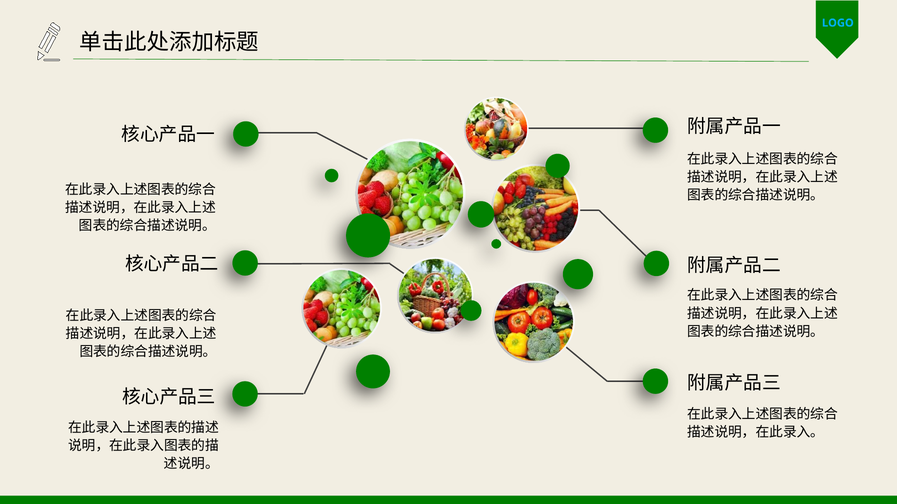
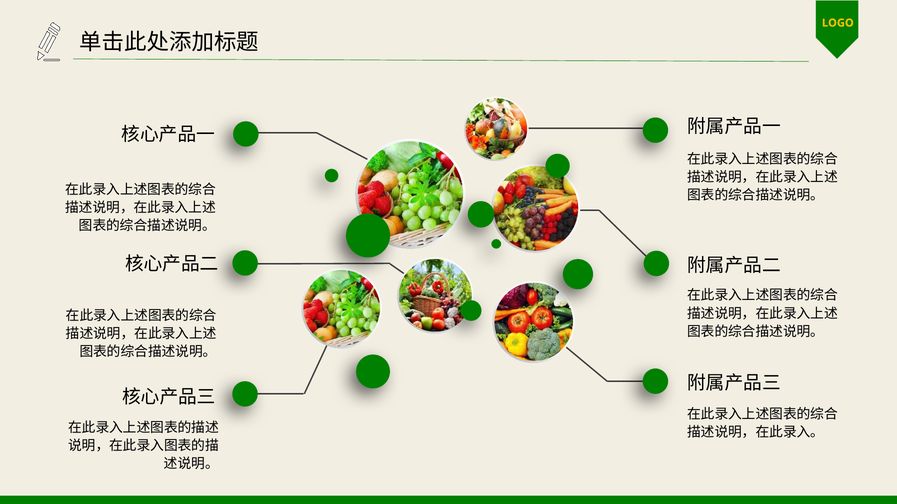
LOGO colour: light blue -> yellow (838, 23)
